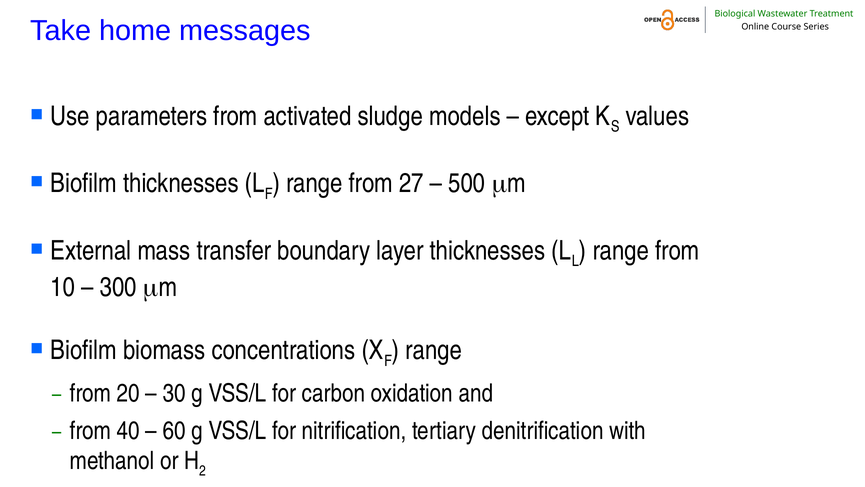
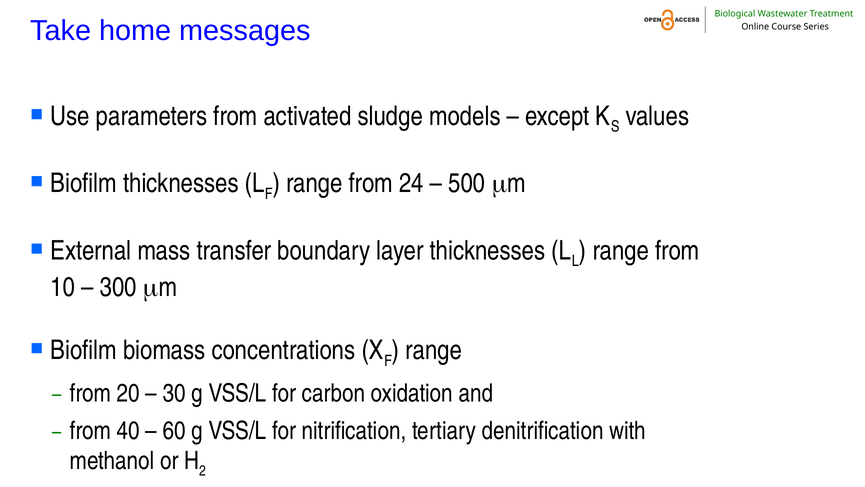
27: 27 -> 24 (411, 183)
